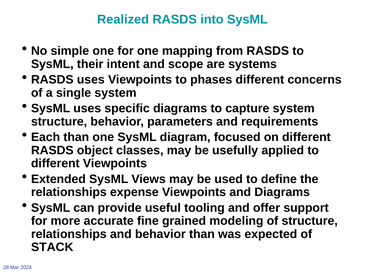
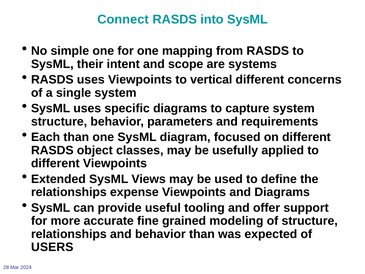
Realized: Realized -> Connect (123, 20)
phases: phases -> vertical (211, 80)
STACK: STACK -> USERS (52, 247)
